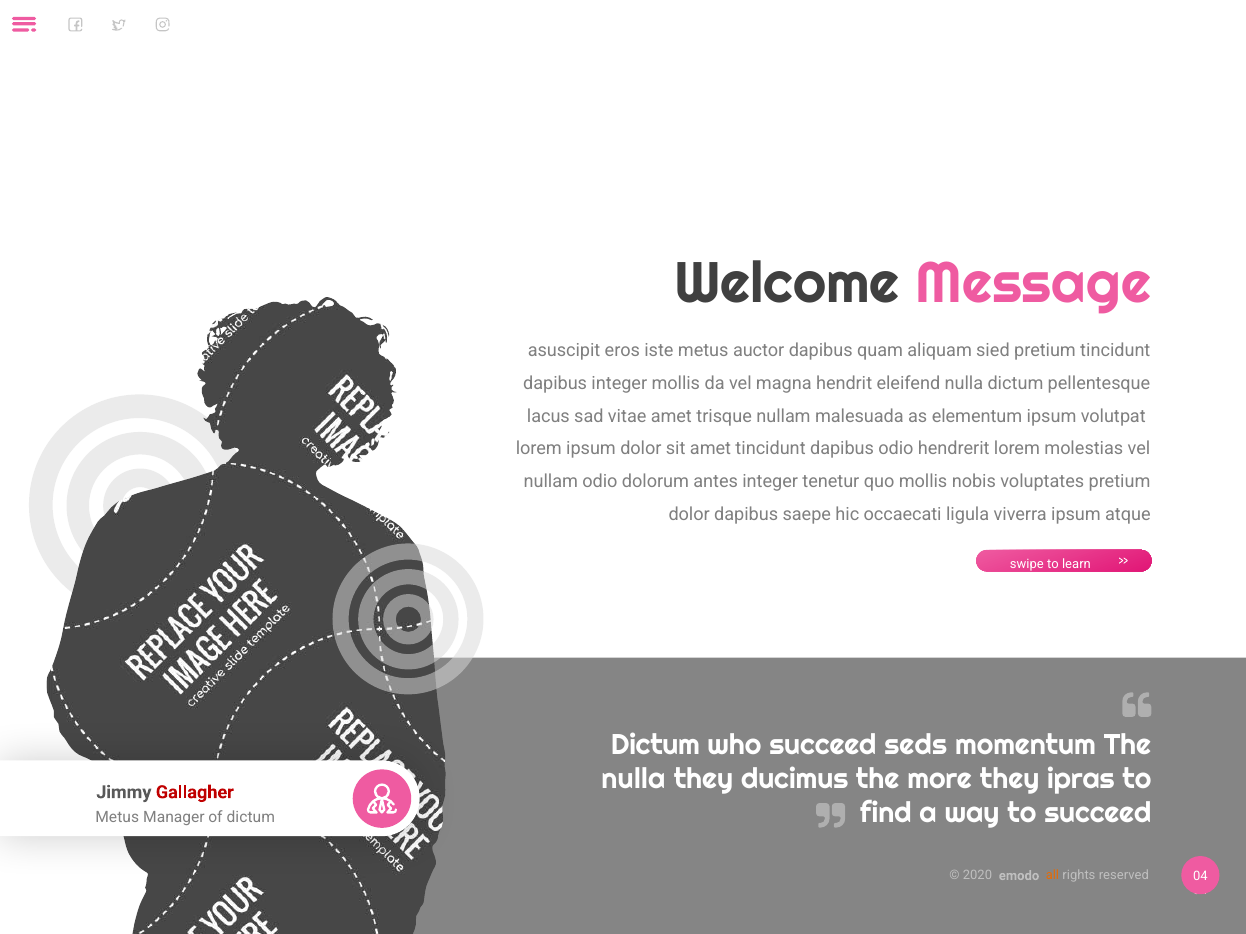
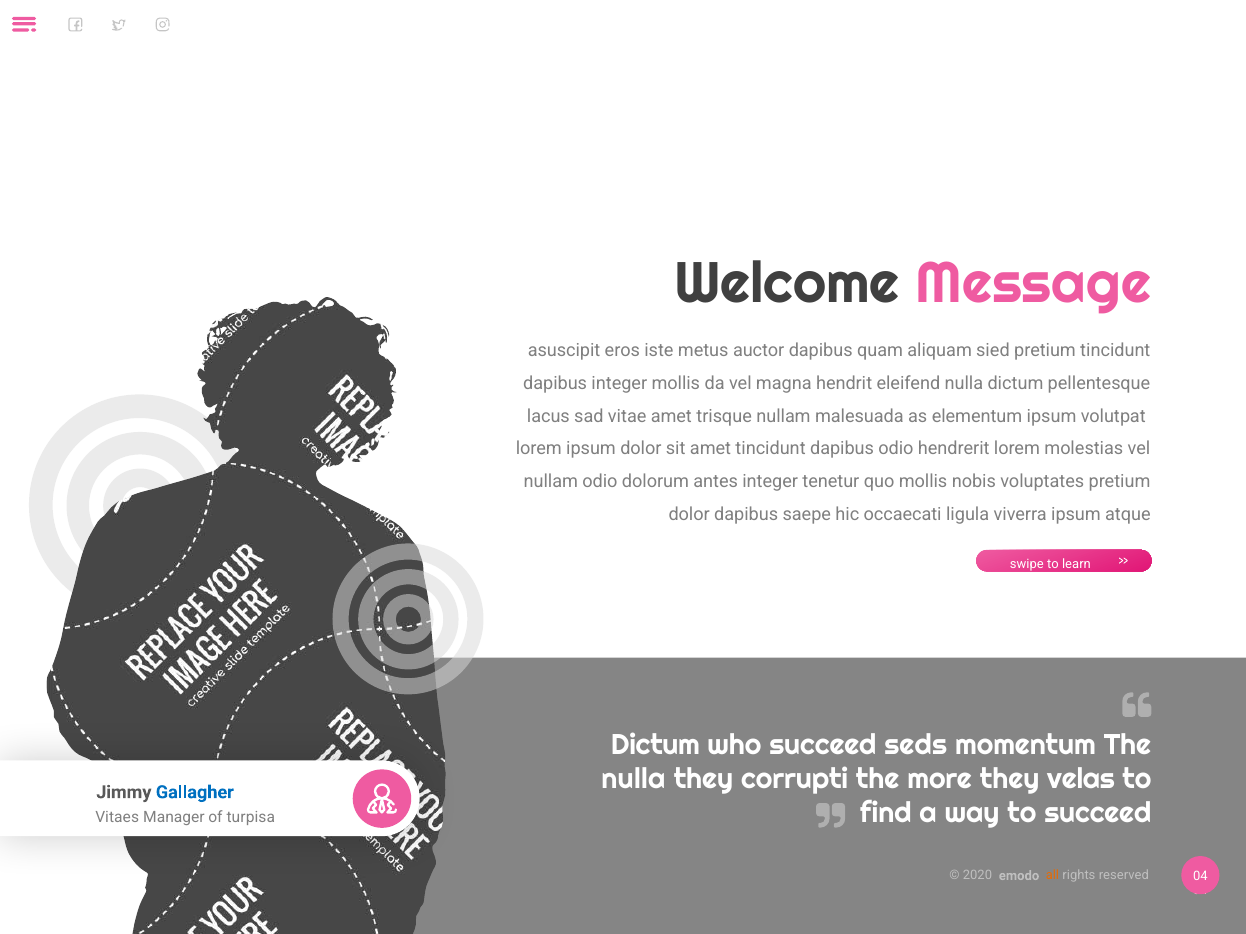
ducimus: ducimus -> corrupti (795, 779)
ipras: ipras -> velas (1081, 779)
Gallagher colour: red -> blue (195, 793)
Metus: Metus -> Vitaes (117, 818)
of dictum: dictum -> turpisa (251, 818)
